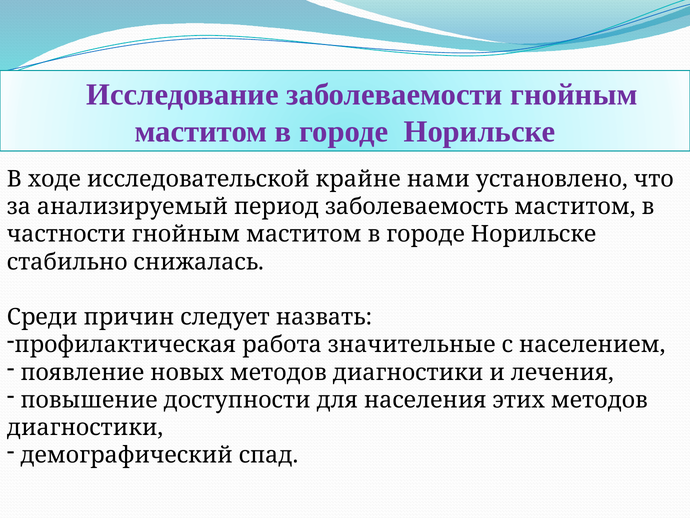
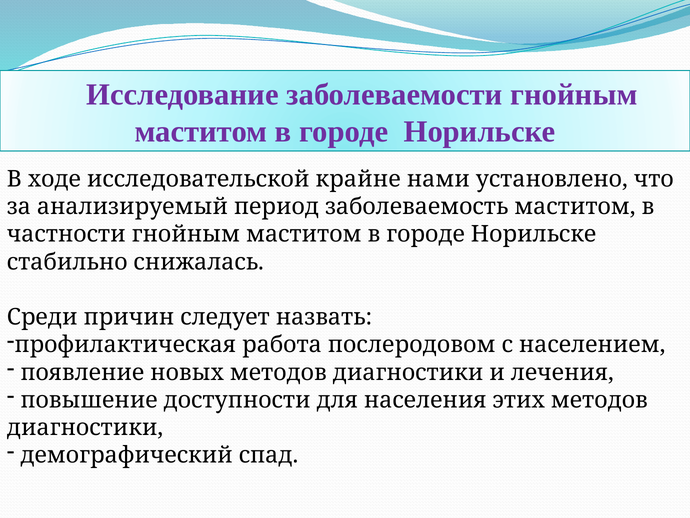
значительные: значительные -> послеродовом (412, 345)
